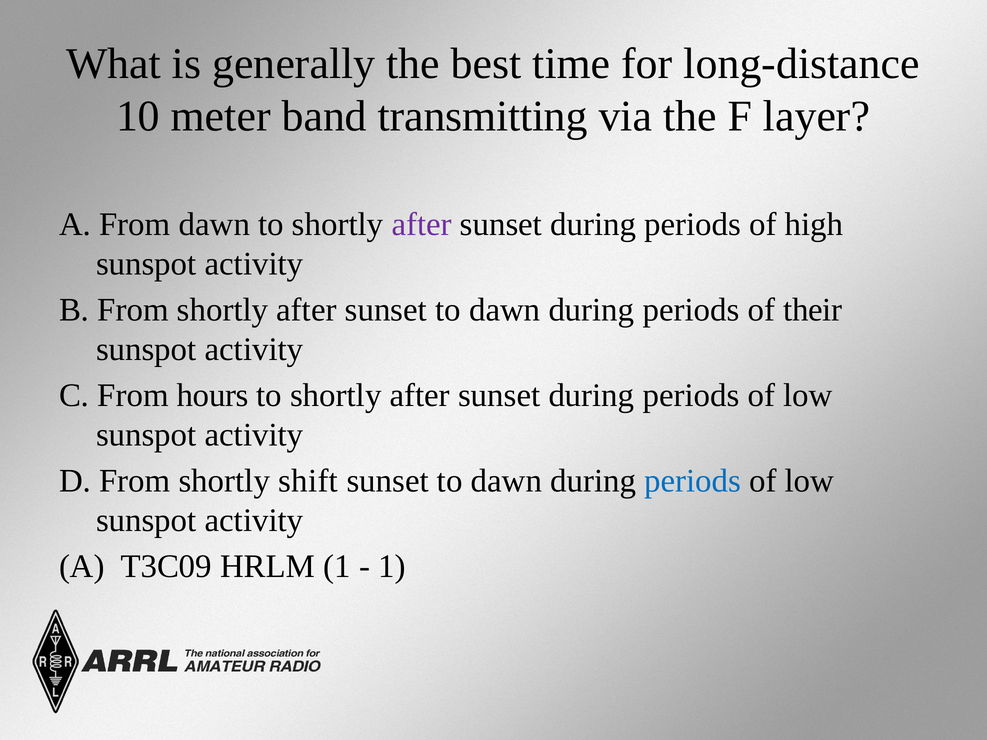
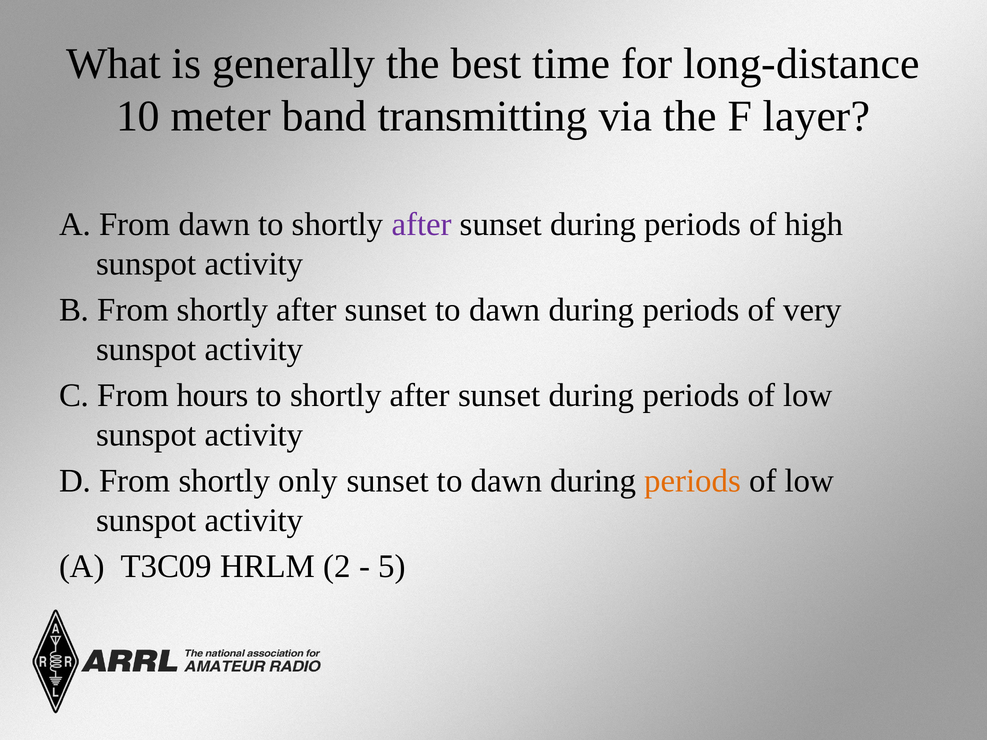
their: their -> very (812, 310)
shift: shift -> only (308, 481)
periods colour: blue -> orange (693, 481)
HRLM 1: 1 -> 2 (337, 566)
1: 1 -> 5 (392, 566)
